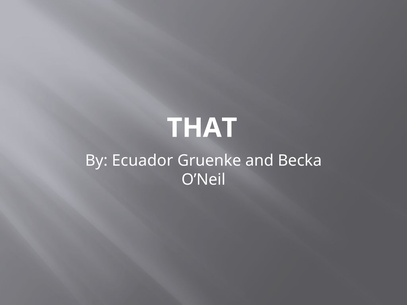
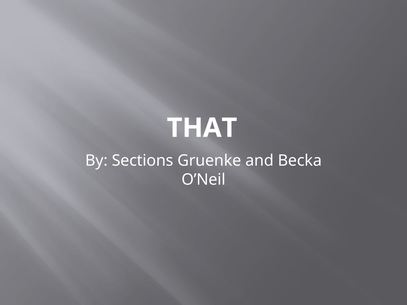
Ecuador: Ecuador -> Sections (143, 161)
